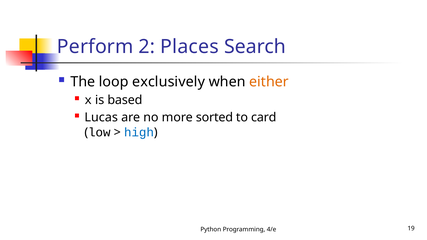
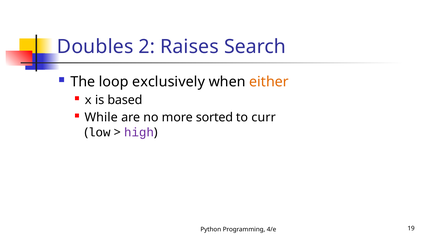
Perform: Perform -> Doubles (95, 47)
Places: Places -> Raises (189, 47)
Lucas: Lucas -> While (101, 118)
card: card -> curr (264, 118)
high colour: blue -> purple (139, 133)
